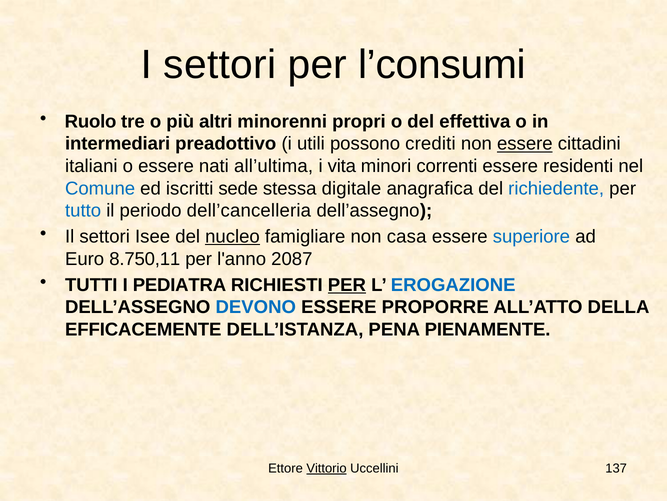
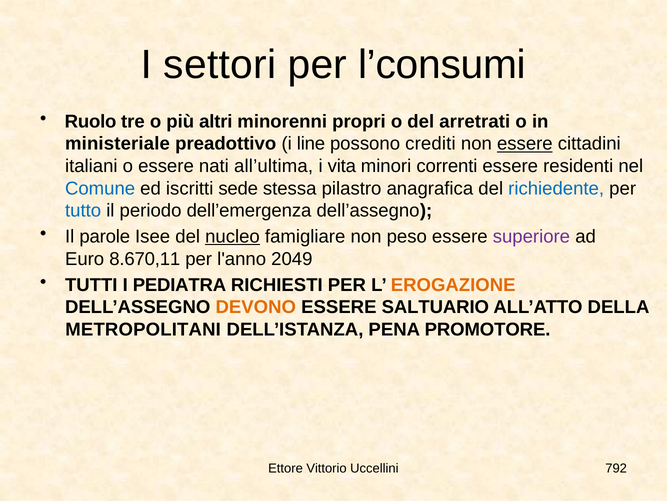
effettiva: effettiva -> arretrati (475, 121)
intermediari: intermediari -> ministeriale (117, 144)
utili: utili -> line (311, 144)
digitale: digitale -> pilastro (352, 188)
dell’cancelleria: dell’cancelleria -> dell’emergenza (249, 210)
Il settori: settori -> parole (105, 236)
casa: casa -> peso (407, 236)
superiore colour: blue -> purple (531, 236)
8.750,11: 8.750,11 -> 8.670,11 (145, 259)
2087: 2087 -> 2049 (292, 259)
PER underline: present -> none (347, 284)
EROGAZIONE colour: blue -> orange (453, 284)
DEVONO colour: blue -> orange (256, 307)
PROPORRE: PROPORRE -> SALTUARIO (435, 307)
EFFICACEMENTE: EFFICACEMENTE -> METROPOLITANI (143, 329)
PIENAMENTE: PIENAMENTE -> PROMOTORE (488, 329)
Vittorio underline: present -> none (326, 468)
137: 137 -> 792 (616, 468)
